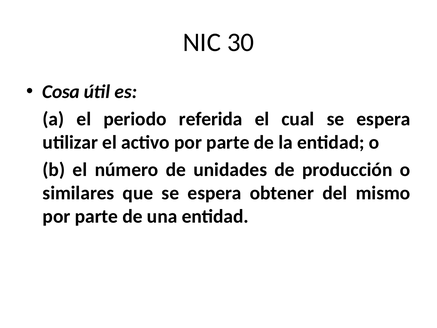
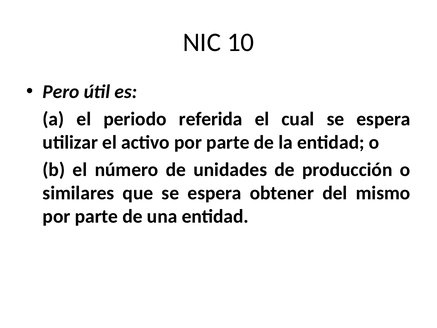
30: 30 -> 10 (241, 42)
Cosa: Cosa -> Pero (61, 92)
